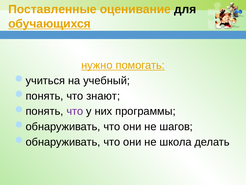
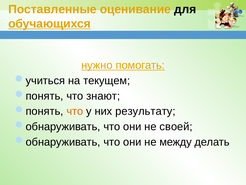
учебный: учебный -> текущем (107, 80)
что colour: purple -> orange (75, 111)
программы: программы -> результату (145, 111)
шагов: шагов -> своей (176, 126)
школа: школа -> между (176, 142)
